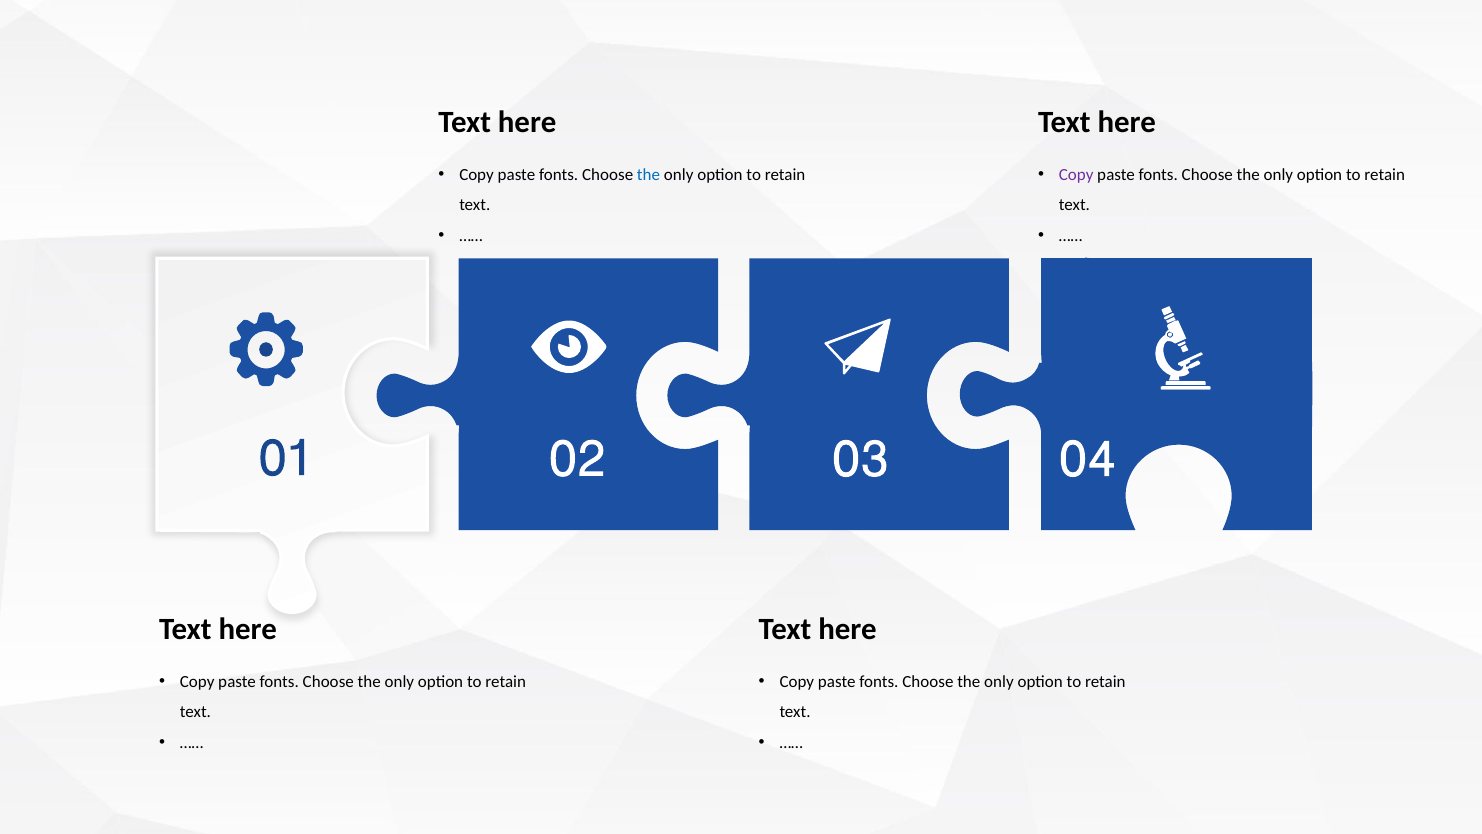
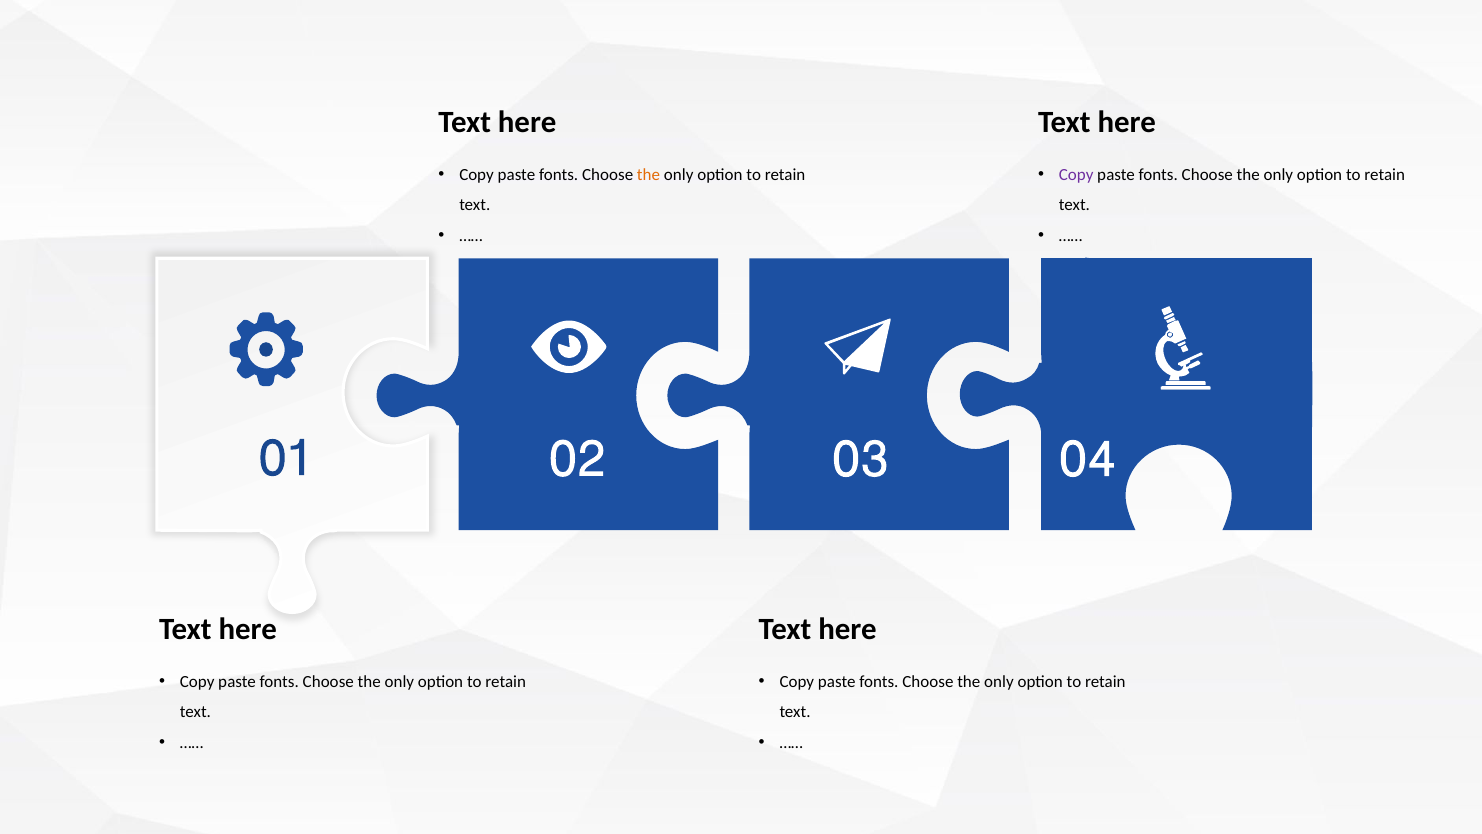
the colour: blue -> orange (649, 174)
